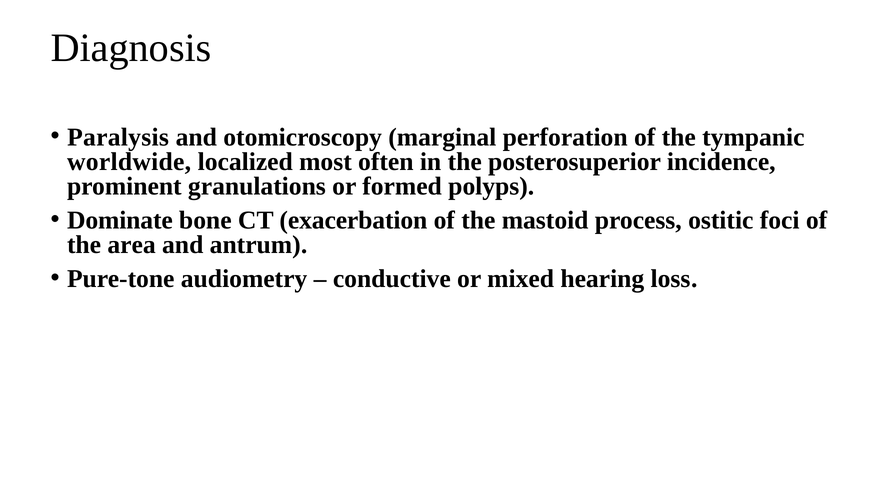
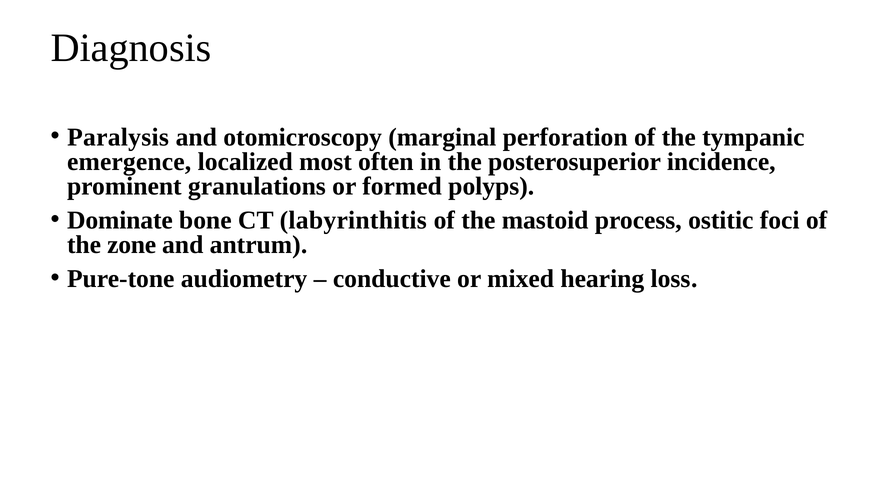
worldwide: worldwide -> emergence (129, 162)
exacerbation: exacerbation -> labyrinthitis (353, 220)
area: area -> zone (132, 245)
